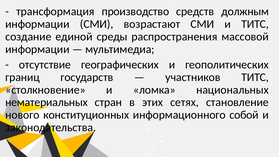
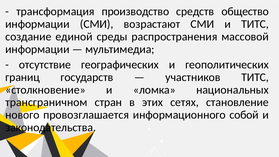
должным: должным -> общество (245, 11)
нематериальных: нематериальных -> трансграничном (46, 102)
конституционных: конституционных -> провозглашается (86, 115)
